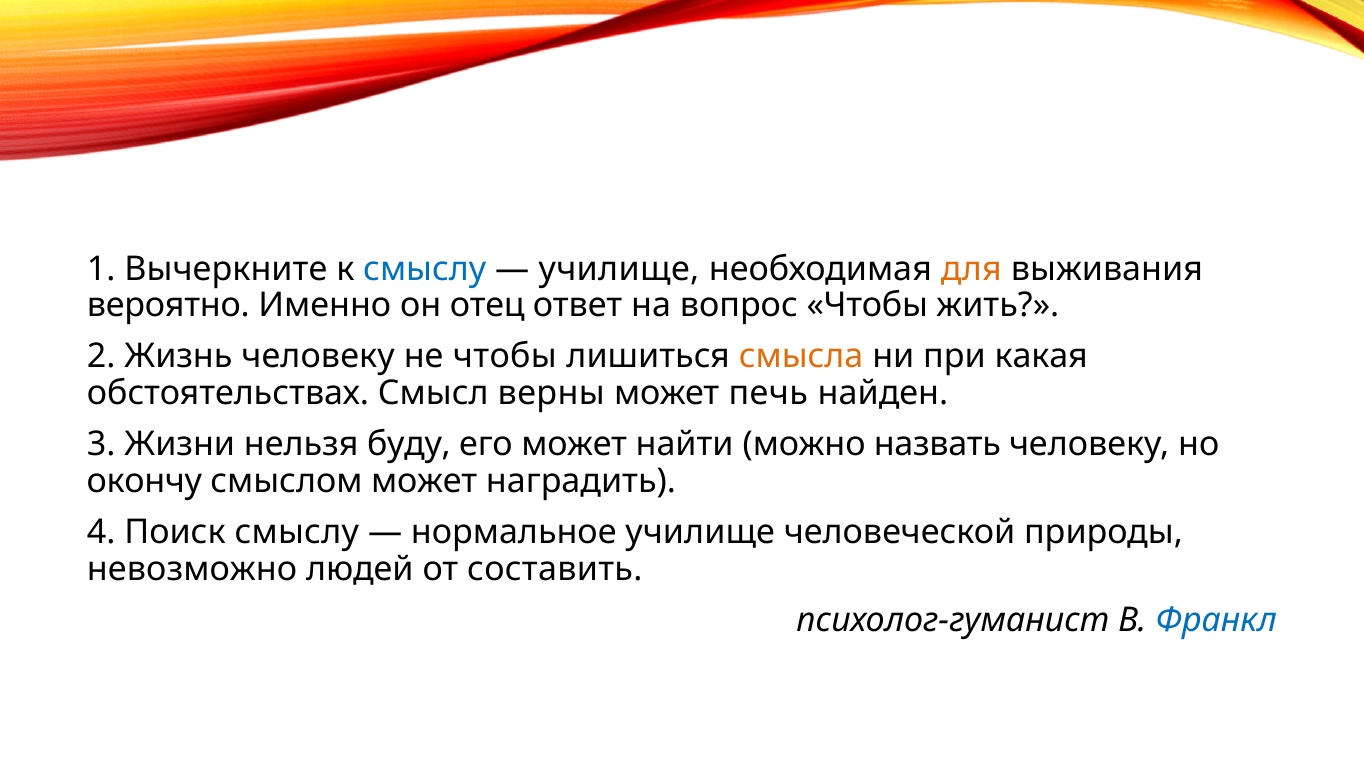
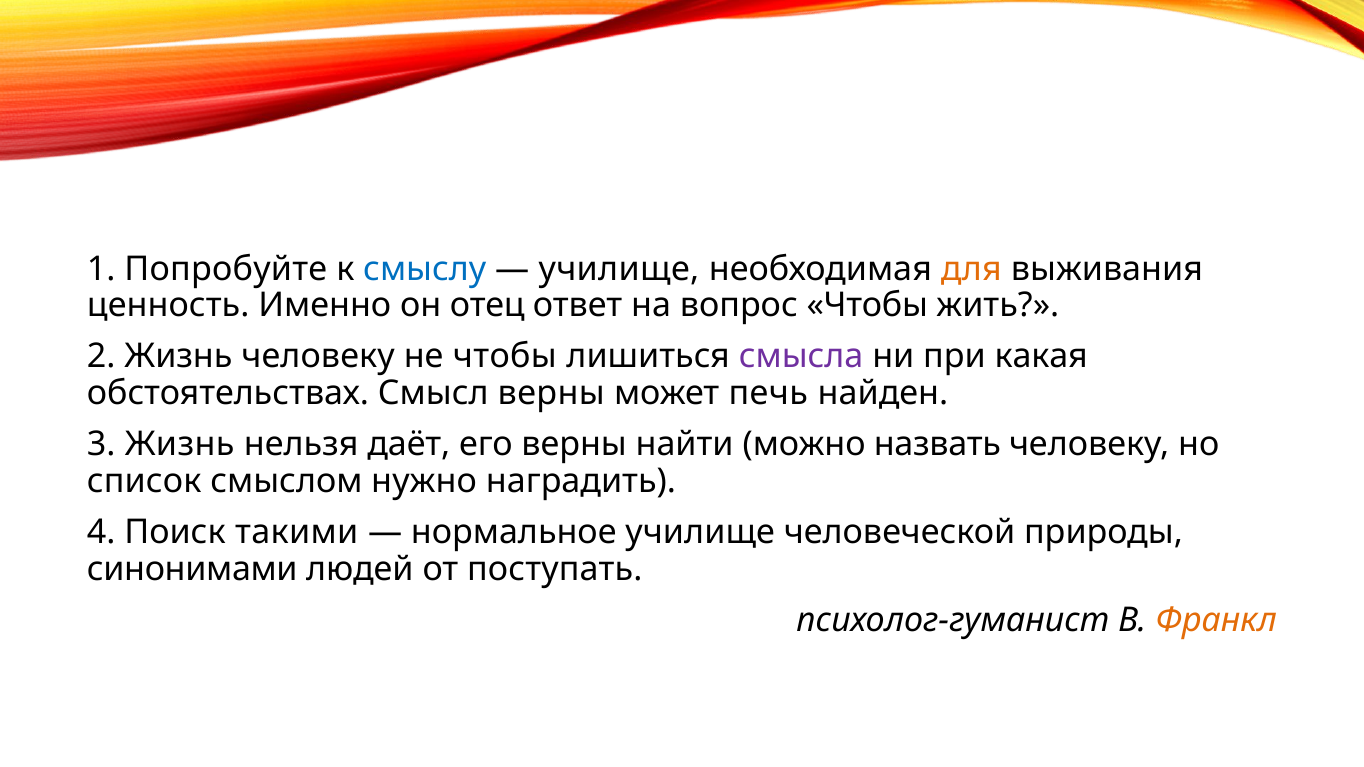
Вычеркните: Вычеркните -> Попробуйте (226, 269)
вероятно: вероятно -> ценность (168, 306)
смысла colour: orange -> purple (801, 357)
3 Жизни: Жизни -> Жизнь (180, 445)
буду: буду -> даёт (409, 445)
его может: может -> верны (574, 445)
окончу: окончу -> список (144, 481)
смыслом может: может -> нужно (424, 481)
Поиск смыслу: смыслу -> такими (297, 532)
невозможно: невозможно -> синонимами (192, 569)
составить: составить -> поступать (555, 569)
Франкл colour: blue -> orange (1216, 620)
